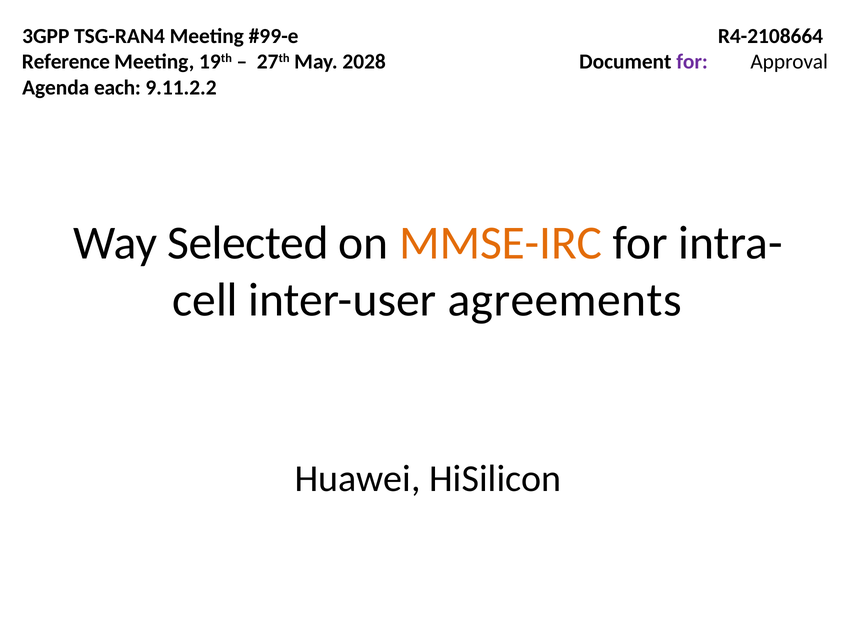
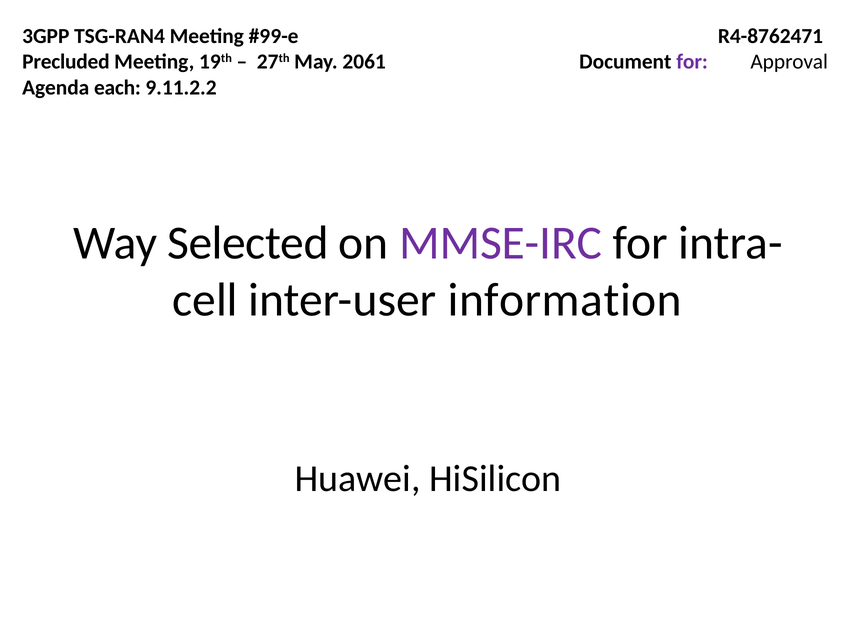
R4-2108664: R4-2108664 -> R4-8762471 (770, 36)
Reference: Reference -> Precluded (66, 62)
2028: 2028 -> 2061 (364, 62)
MMSE-IRC colour: orange -> purple (501, 243)
agreements: agreements -> information (565, 300)
